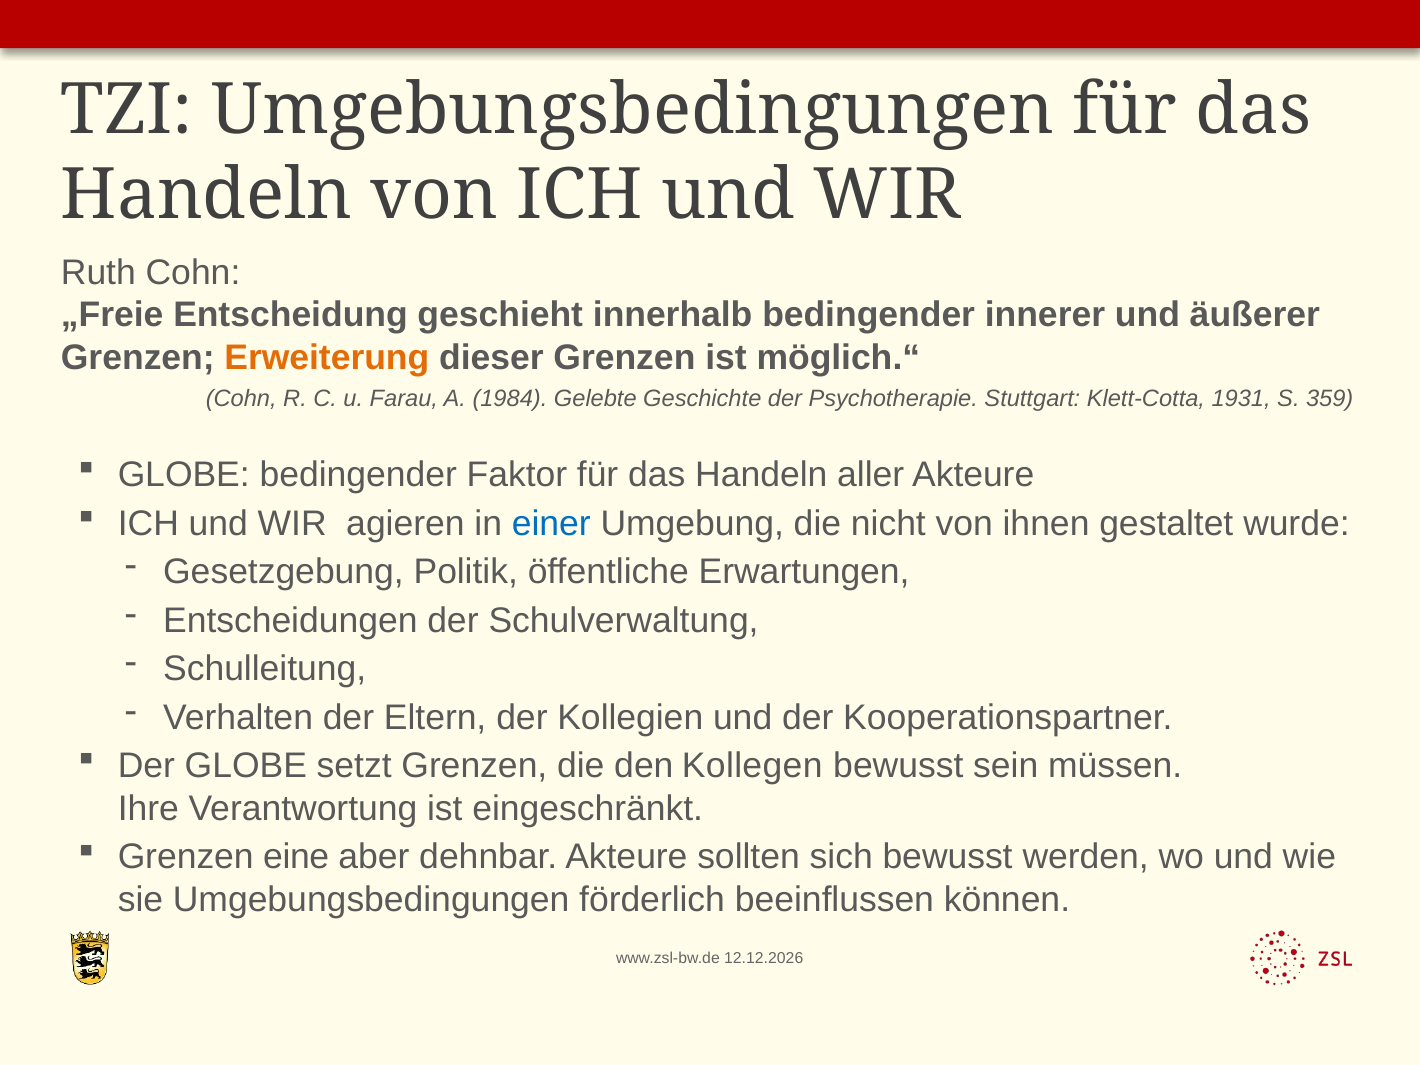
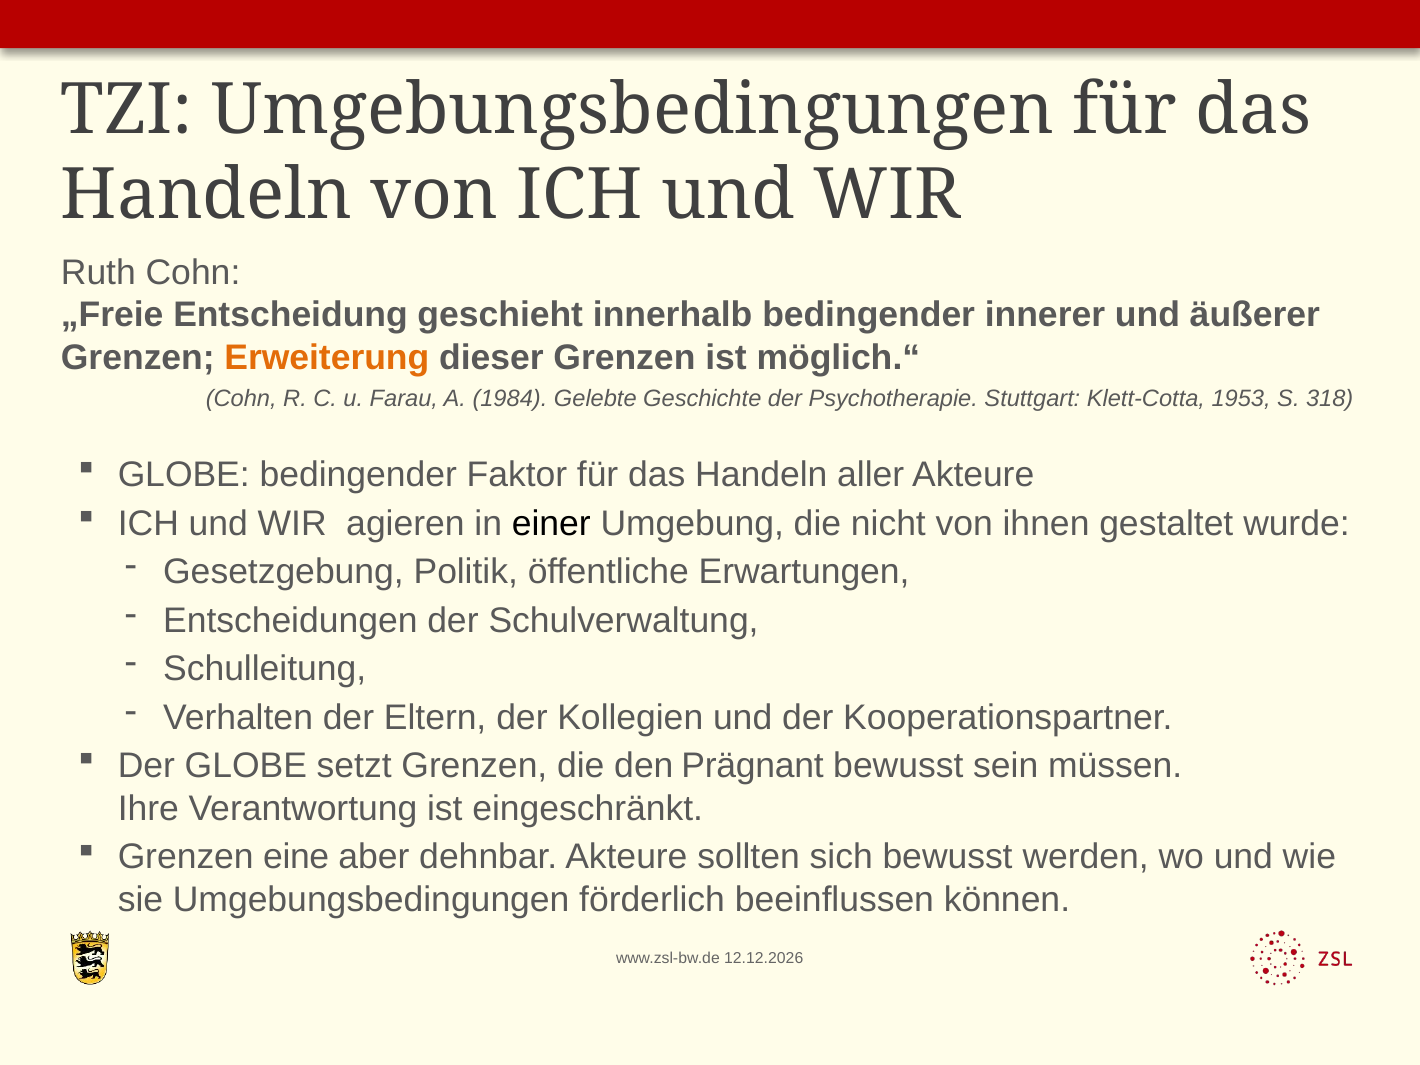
1931: 1931 -> 1953 (1241, 398)
359: 359 -> 318 (1330, 398)
einer colour: blue -> black (551, 523)
Kollegen: Kollegen -> Prägnant (753, 766)
